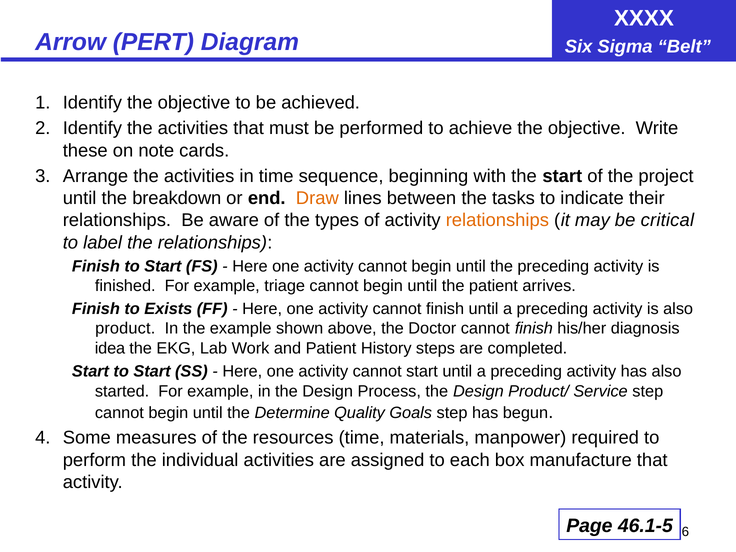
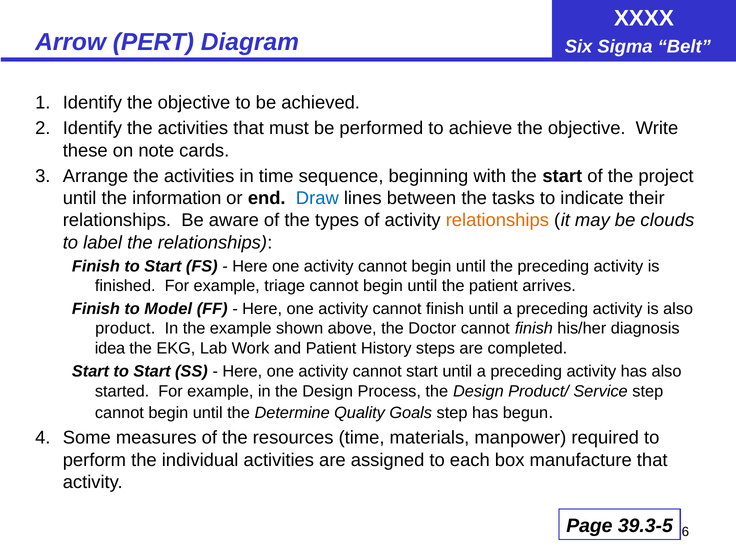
breakdown: breakdown -> information (177, 198)
Draw colour: orange -> blue (317, 198)
critical: critical -> clouds (667, 220)
Exists: Exists -> Model (168, 309)
46.1-5: 46.1-5 -> 39.3-5 (645, 526)
